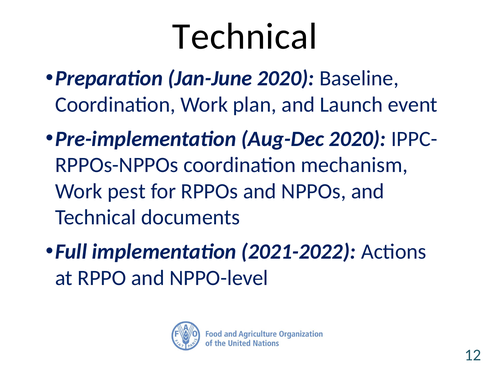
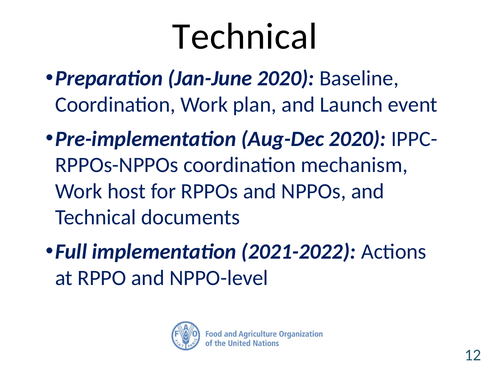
pest: pest -> host (127, 191)
